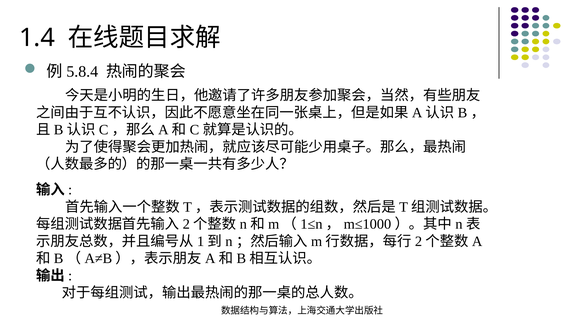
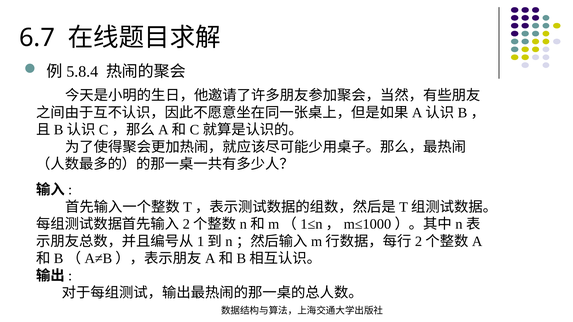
1.4: 1.4 -> 6.7 (37, 38)
